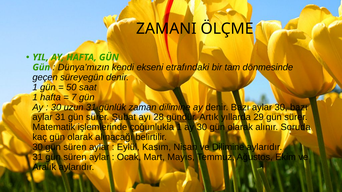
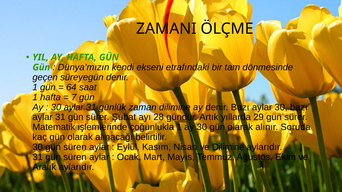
50: 50 -> 64 (71, 87)
30 uzun: uzun -> aylar (74, 107)
